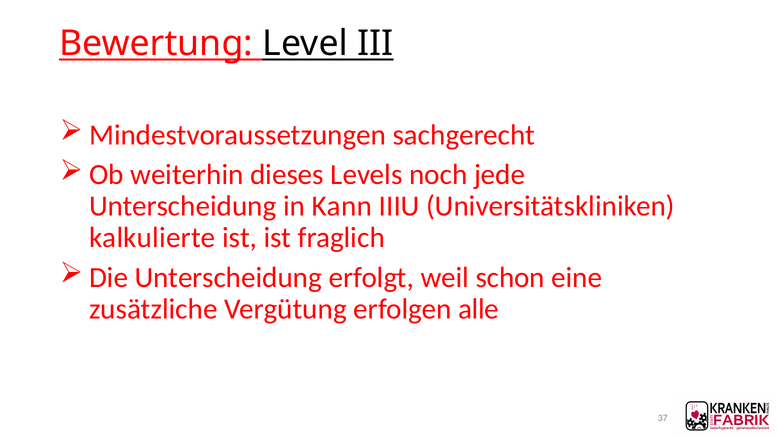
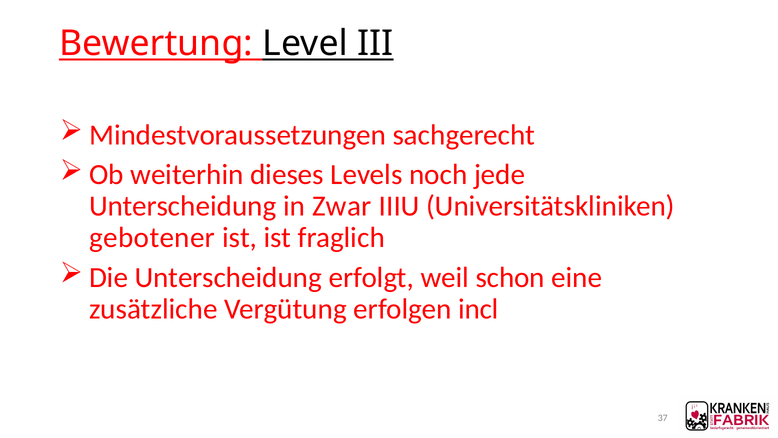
Kann: Kann -> Zwar (342, 206)
kalkulierte: kalkulierte -> gebotener (152, 238)
alle: alle -> incl (478, 309)
